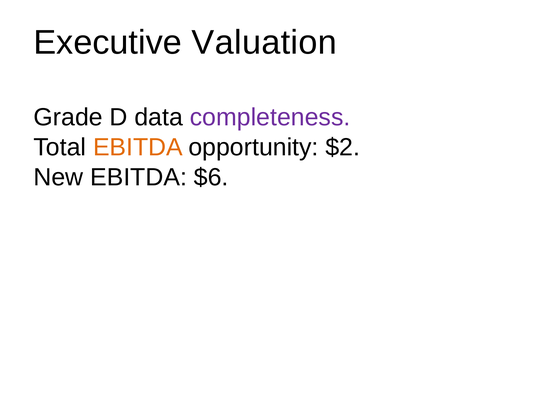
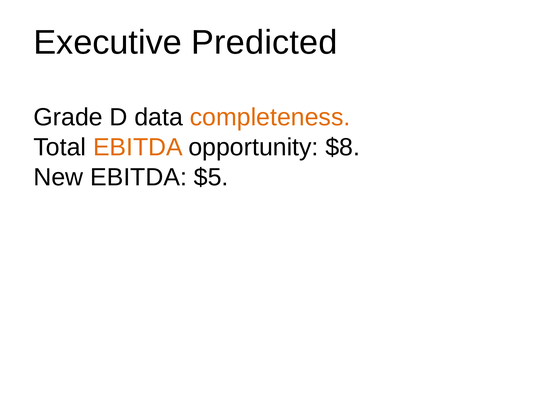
Valuation: Valuation -> Predicted (264, 43)
completeness colour: purple -> orange (270, 117)
$2: $2 -> $8 (343, 147)
$6: $6 -> $5 (211, 177)
